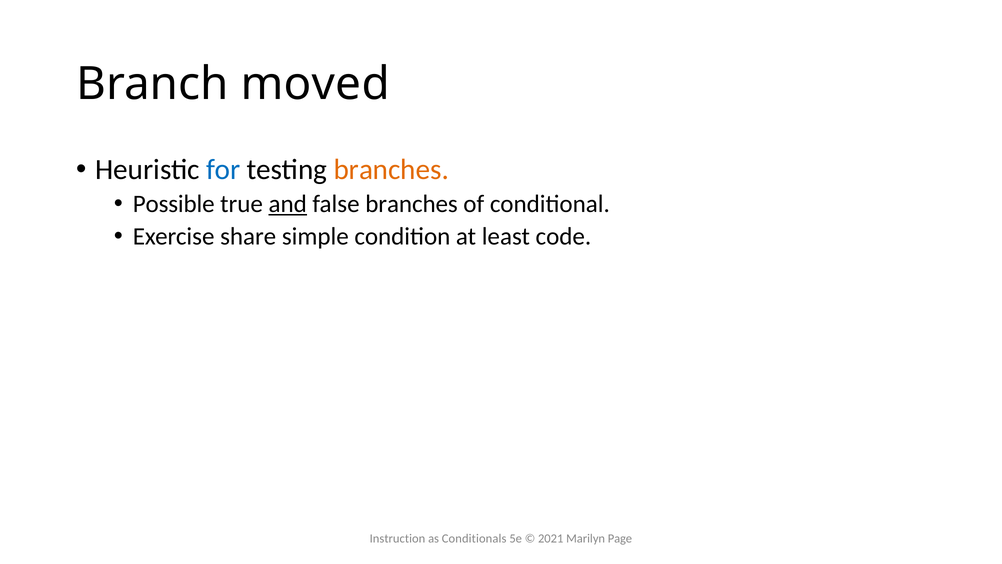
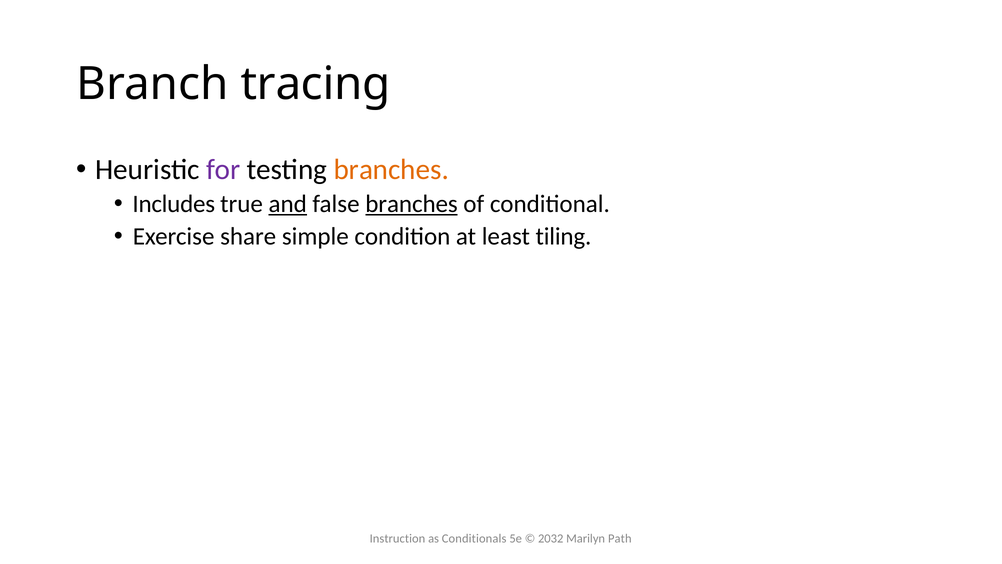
moved: moved -> tracing (316, 84)
for colour: blue -> purple (223, 169)
Possible: Possible -> Includes (174, 204)
branches underline: none -> present (412, 204)
code: code -> tiling (563, 236)
2021: 2021 -> 2032 (551, 538)
Page: Page -> Path (620, 538)
